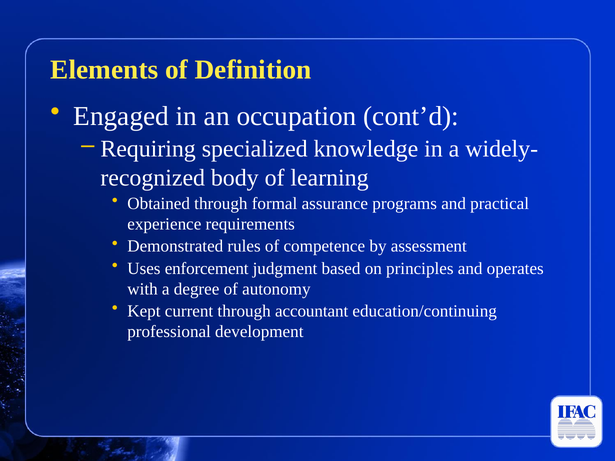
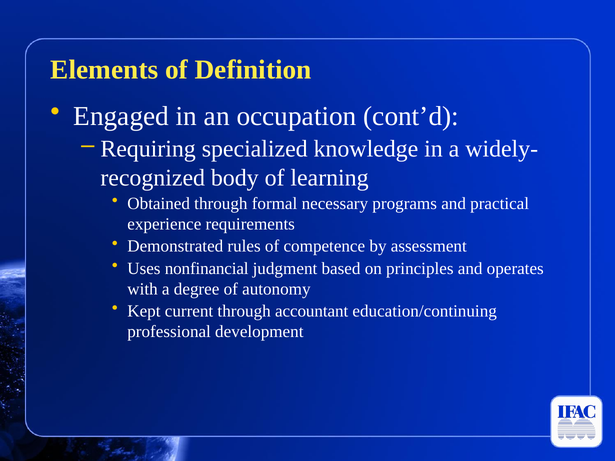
assurance: assurance -> necessary (335, 204)
enforcement: enforcement -> nonfinancial (207, 269)
